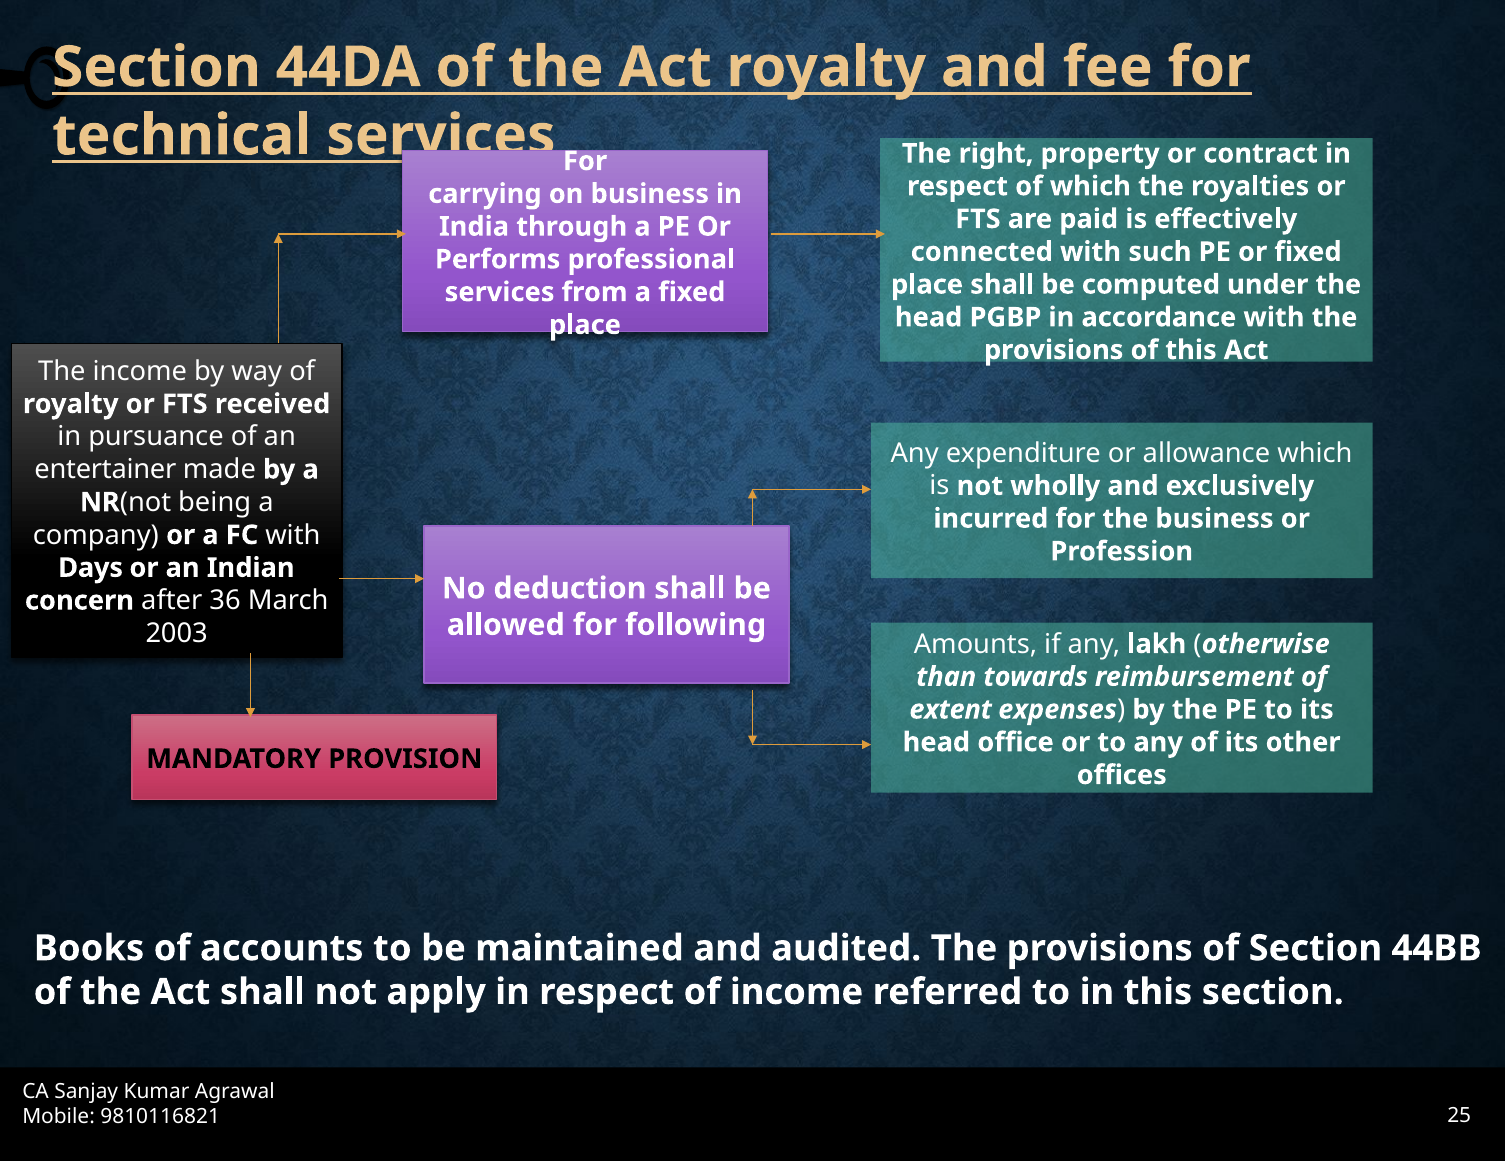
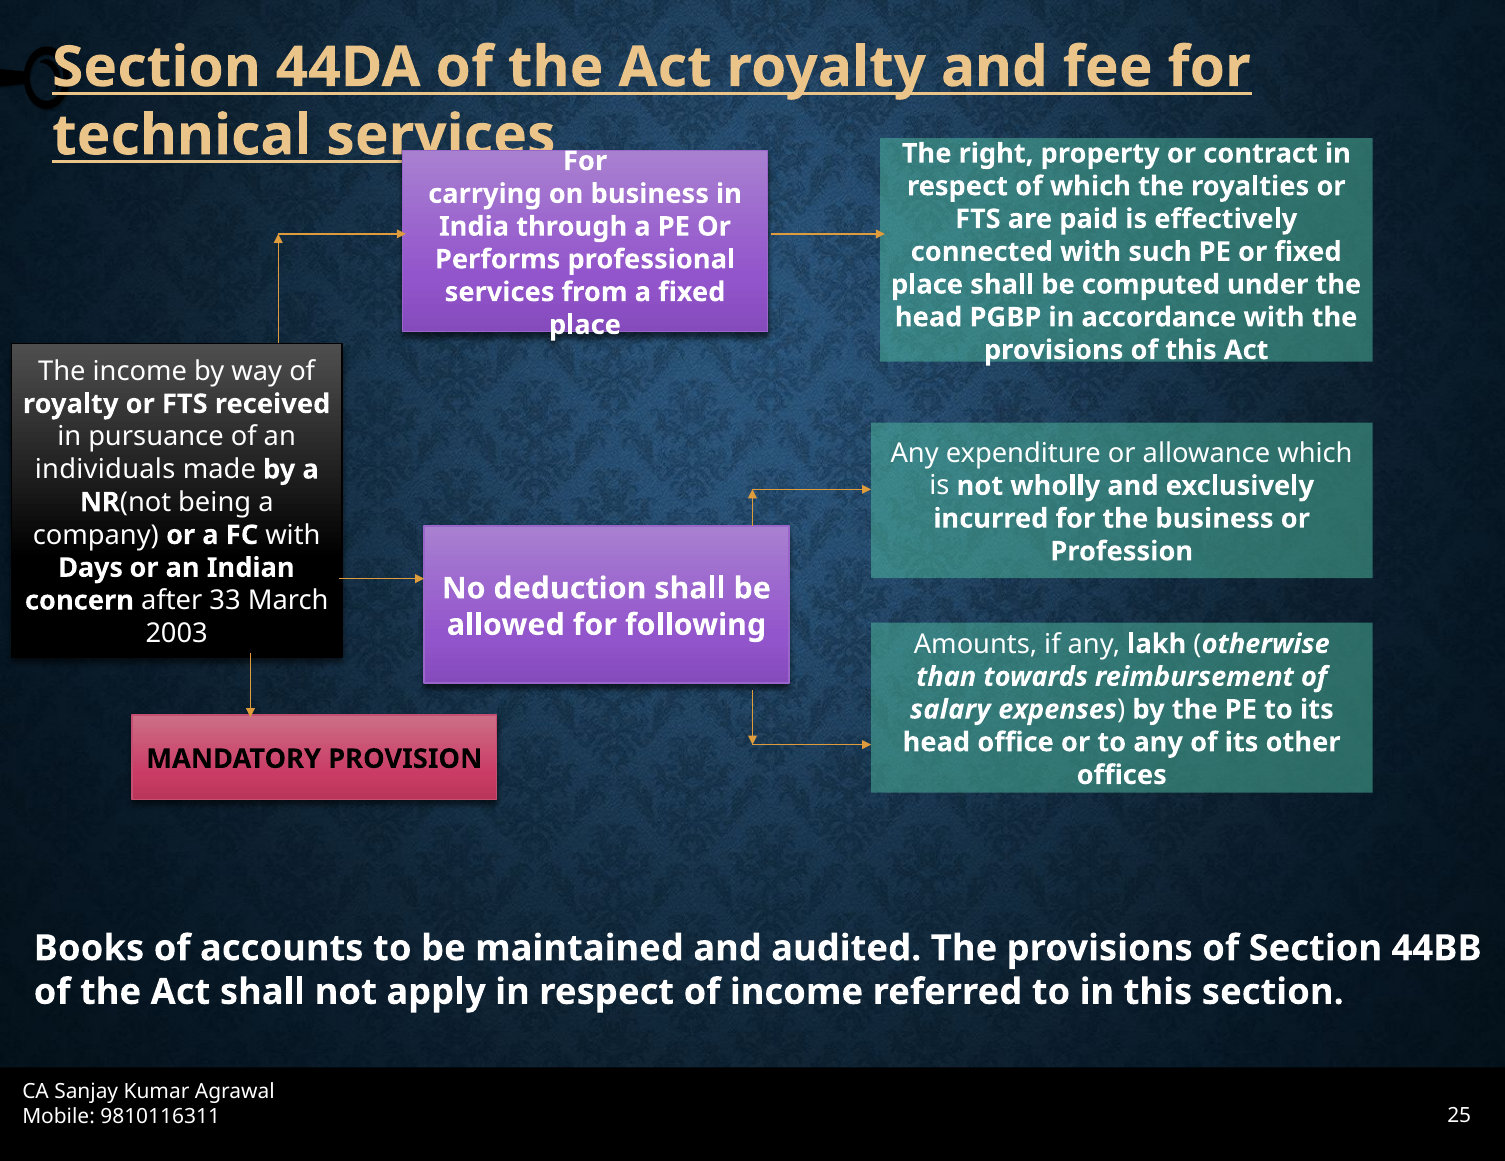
entertainer: entertainer -> individuals (105, 470)
36: 36 -> 33 (225, 601)
extent: extent -> salary (950, 710)
9810116821: 9810116821 -> 9810116311 (160, 1117)
